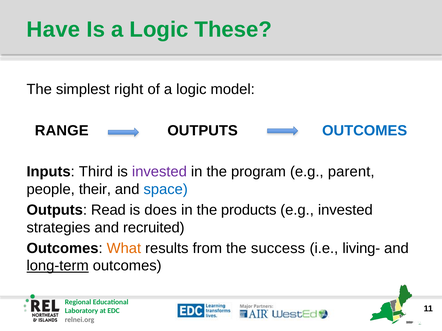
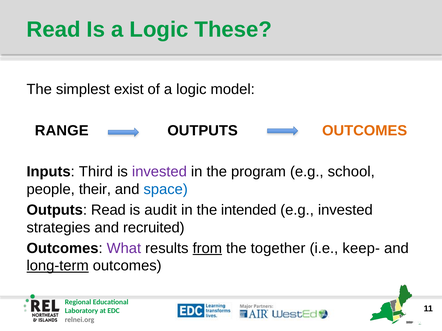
Have: Have -> Read (54, 30)
right: right -> exist (129, 89)
OUTCOMES colour: blue -> orange (365, 131)
parent: parent -> school (351, 172)
does: does -> audit (161, 210)
products: products -> intended (249, 210)
What colour: orange -> purple (124, 249)
from underline: none -> present (207, 249)
success: success -> together (278, 249)
living-: living- -> keep- (361, 249)
